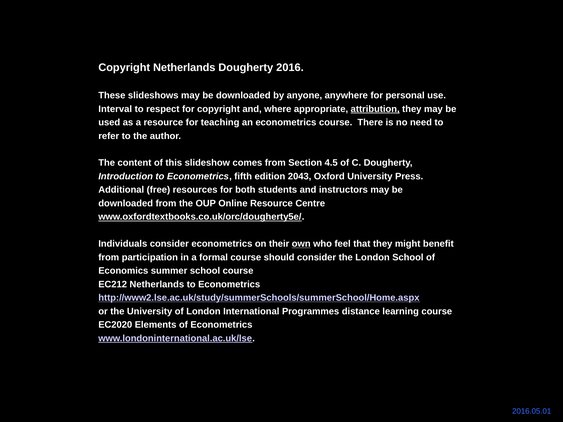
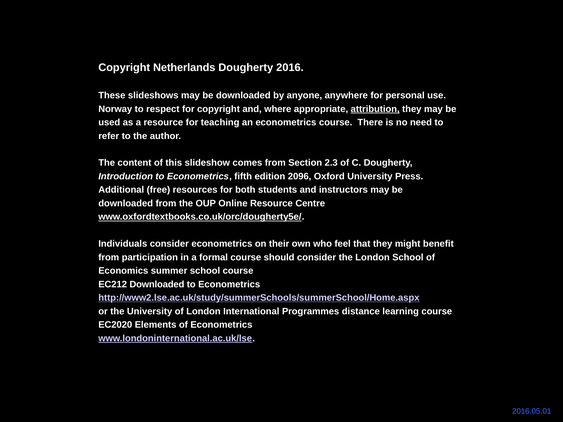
Interval: Interval -> Norway (115, 109)
4.5: 4.5 -> 2.3 (331, 163)
2043: 2043 -> 2096 (300, 176)
own underline: present -> none (301, 244)
EC212 Netherlands: Netherlands -> Downloaded (157, 284)
